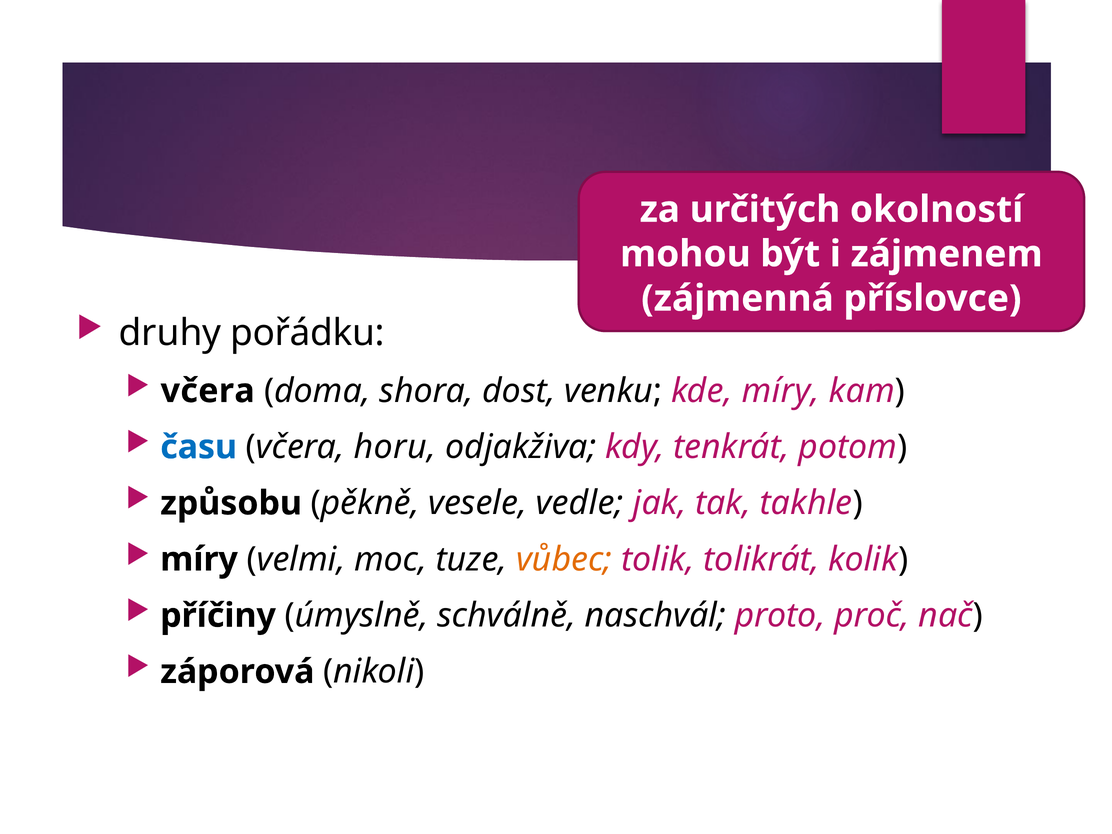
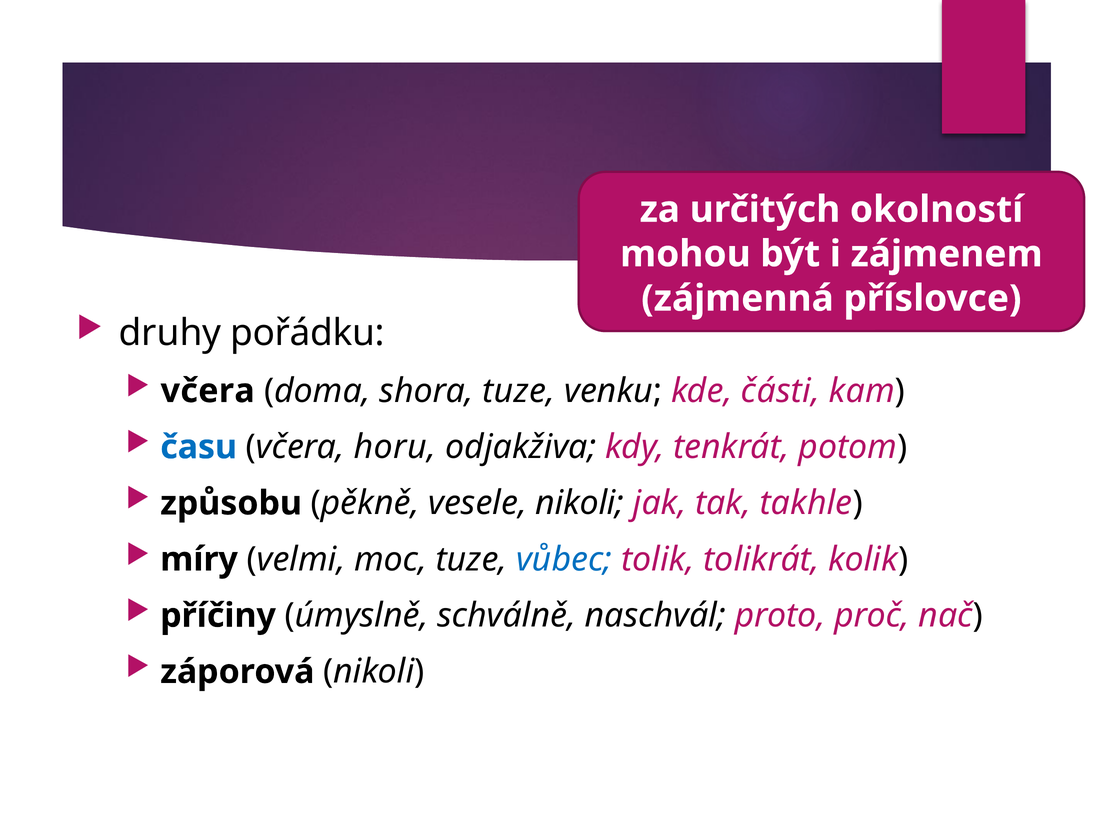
shora dost: dost -> tuze (519, 391)
kde míry: míry -> části (781, 391)
vesele vedle: vedle -> nikoli (580, 503)
vůbec colour: orange -> blue (564, 559)
